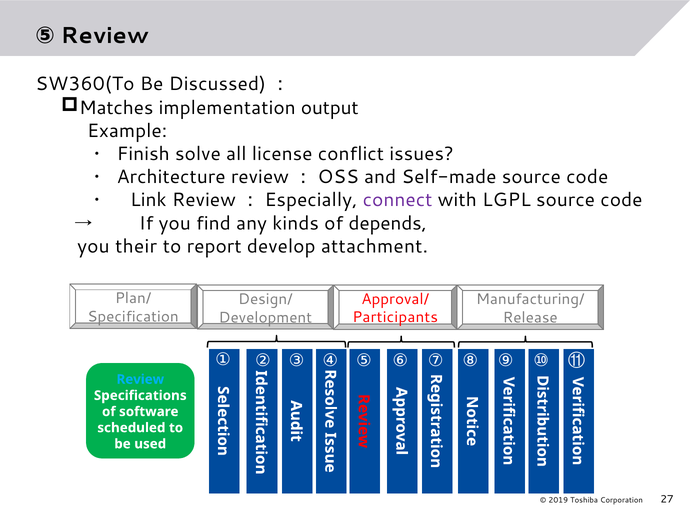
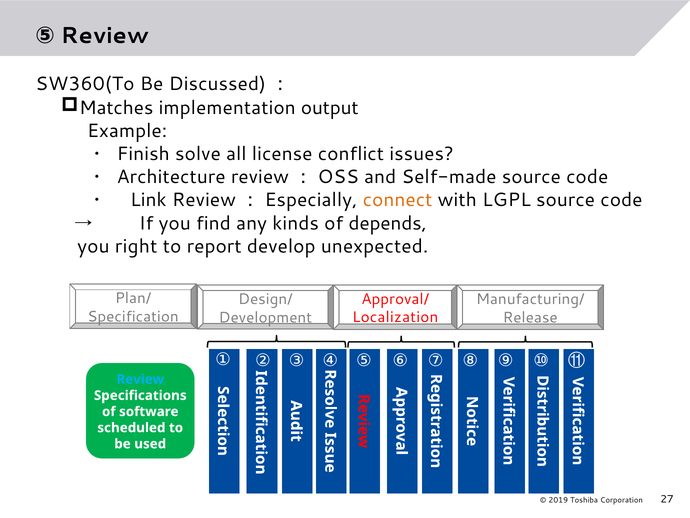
connect colour: purple -> orange (398, 200)
their: their -> right (136, 246)
attachment: attachment -> unexpected (375, 246)
Participants: Participants -> Localization (395, 317)
